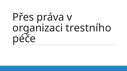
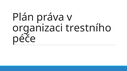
Přes: Přes -> Plán (23, 17)
